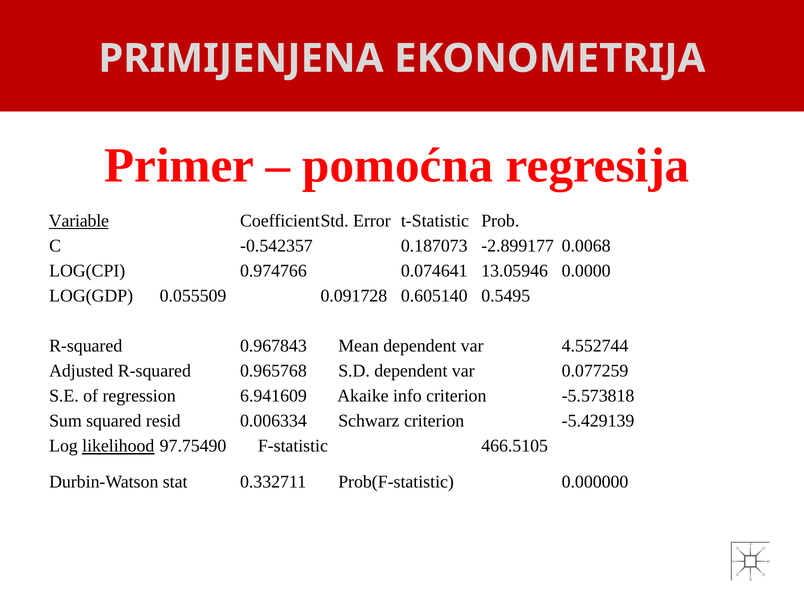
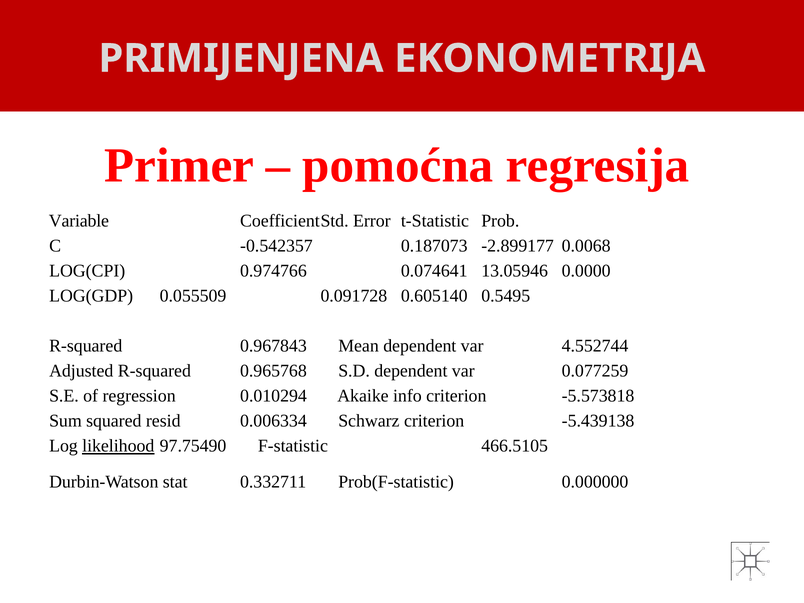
Variable underline: present -> none (79, 221)
6.941609: 6.941609 -> 0.010294 (273, 396)
-5.429139: -5.429139 -> -5.439138 (598, 421)
